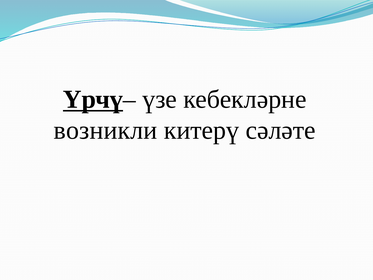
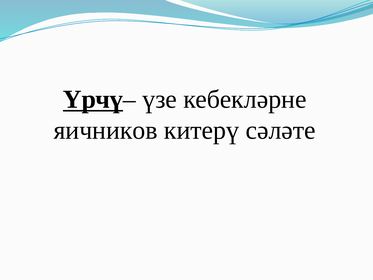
возникли: возникли -> яичников (106, 130)
